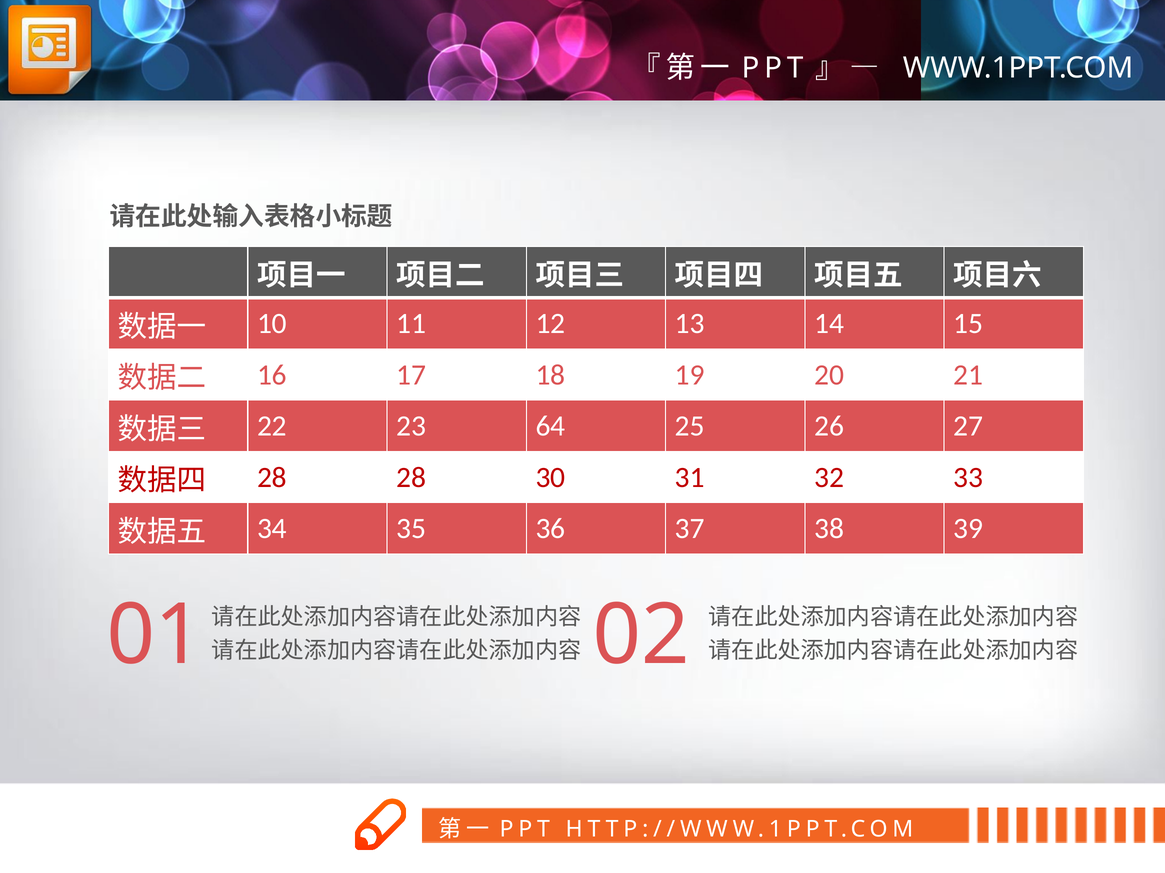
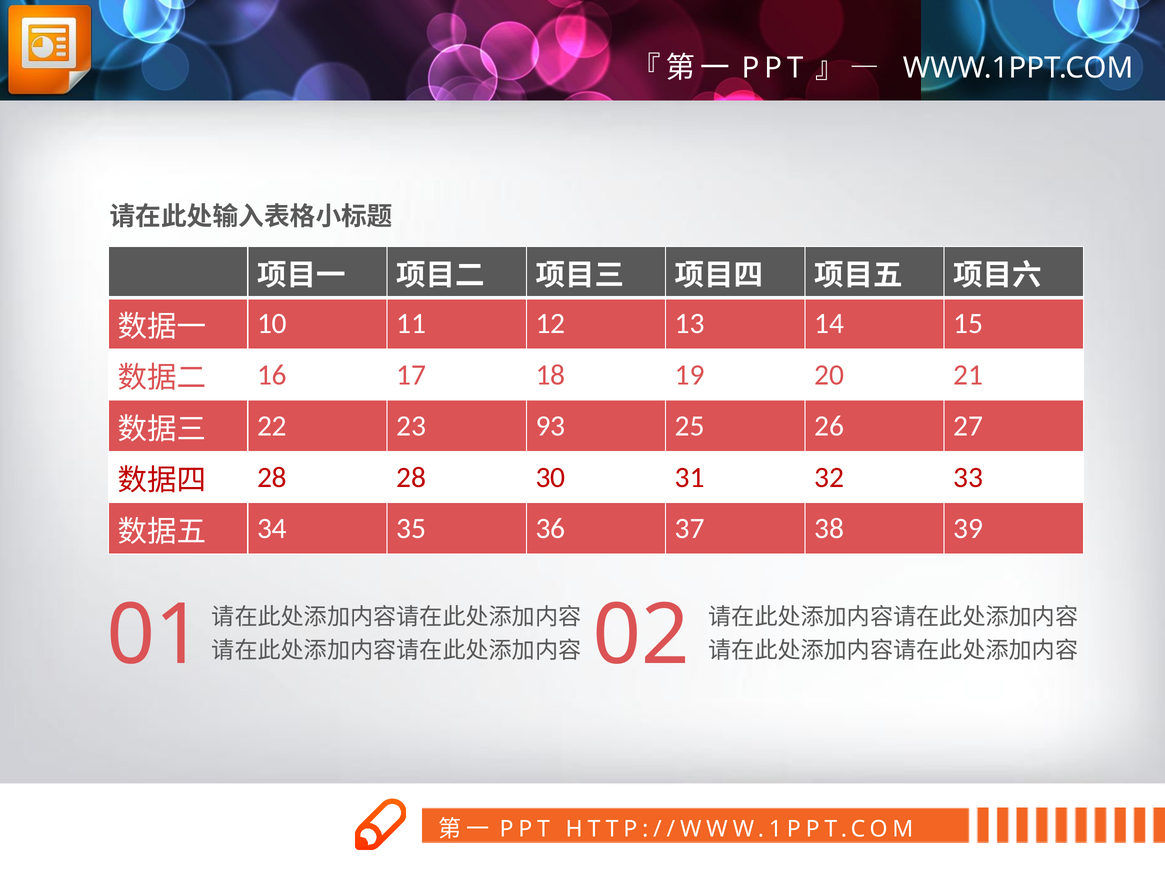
64: 64 -> 93 (550, 426)
